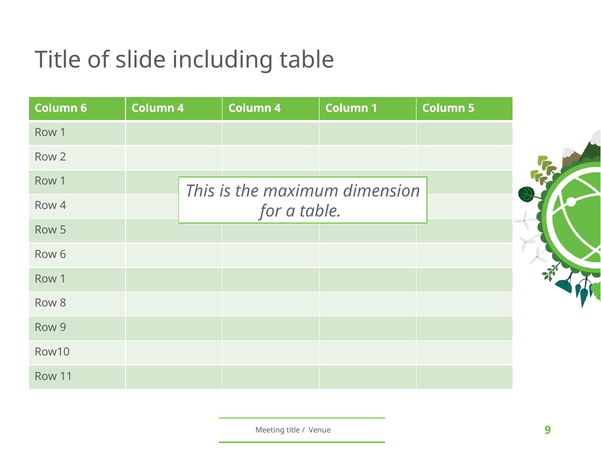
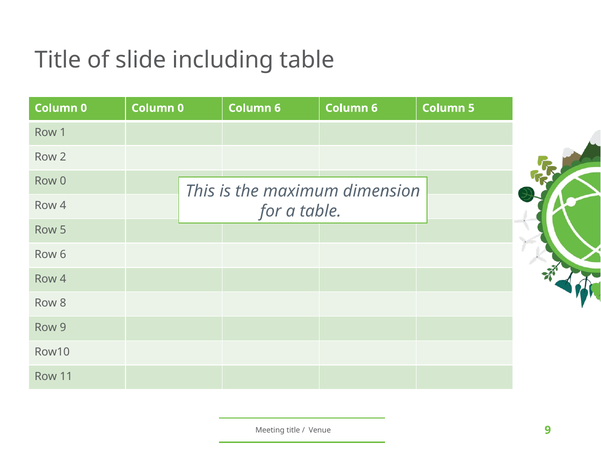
6: 6 -> 0 (84, 108)
4: 4 -> 0 (181, 108)
4: 4 -> 6 (278, 108)
1: 1 -> 6 (374, 108)
1: 1 -> 0 (63, 181)
1: 1 -> 4 (63, 279)
